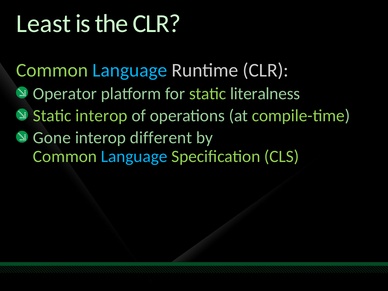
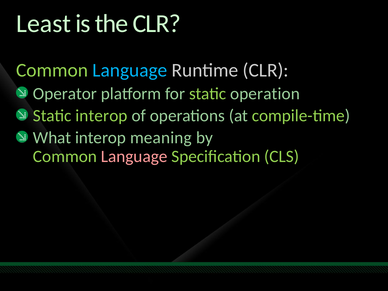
literalness: literalness -> operation (265, 94)
Gone: Gone -> What (52, 138)
different: different -> meaning (161, 138)
Language colour: light blue -> pink (134, 156)
